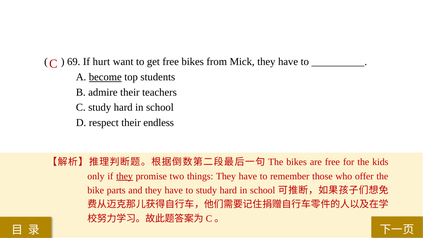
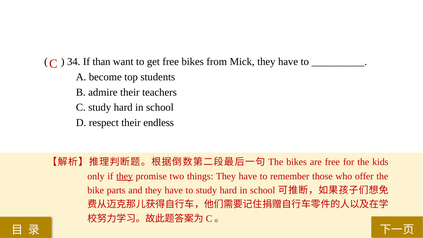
69: 69 -> 34 (74, 62)
hurt: hurt -> than (101, 62)
become underline: present -> none (105, 77)
